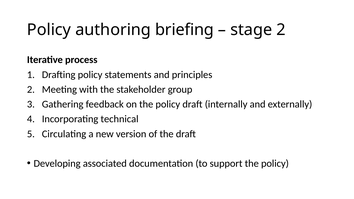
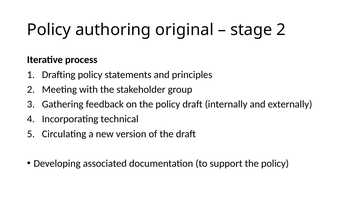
briefing: briefing -> original (184, 30)
